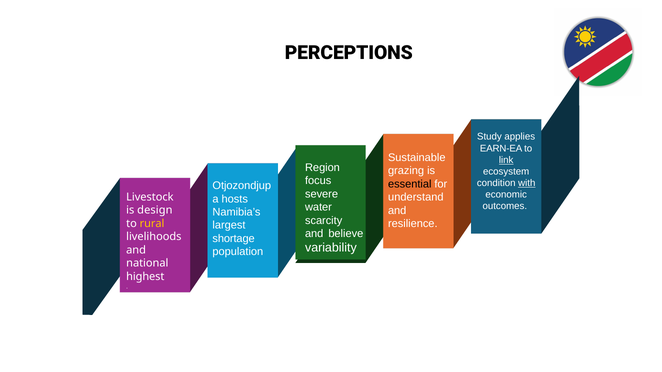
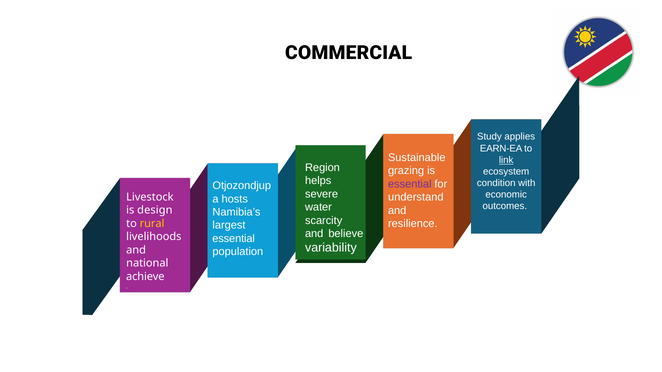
PERCEPTIONS: PERCEPTIONS -> COMMERCIAL (349, 53)
focus: focus -> helps (318, 181)
with underline: present -> none (527, 183)
essential colour: black -> purple (410, 184)
shortage: shortage -> essential (234, 239)
highest: highest -> achieve (145, 277)
